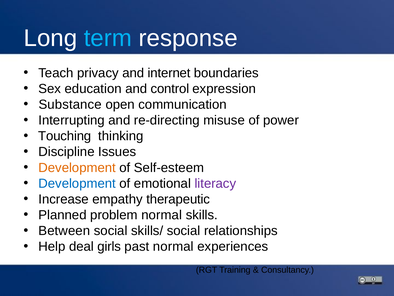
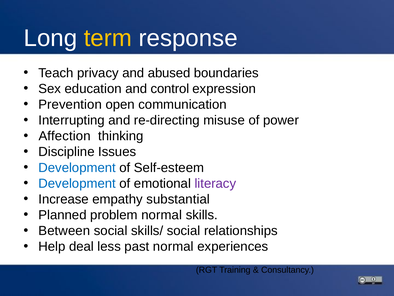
term colour: light blue -> yellow (108, 38)
internet: internet -> abused (169, 73)
Substance: Substance -> Prevention (70, 104)
Touching: Touching -> Affection (65, 136)
Development colour: orange -> blue (77, 167)
therapeutic: therapeutic -> substantial (178, 199)
girls: girls -> less (109, 246)
